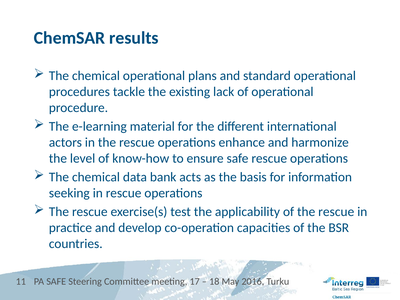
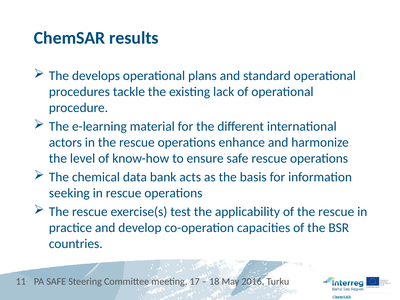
chemical: chemical -> develops (96, 76)
